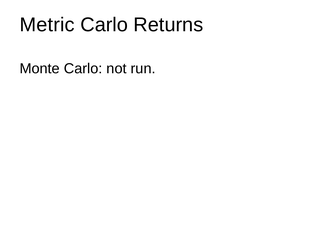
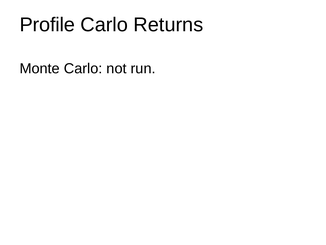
Metric: Metric -> Profile (47, 25)
